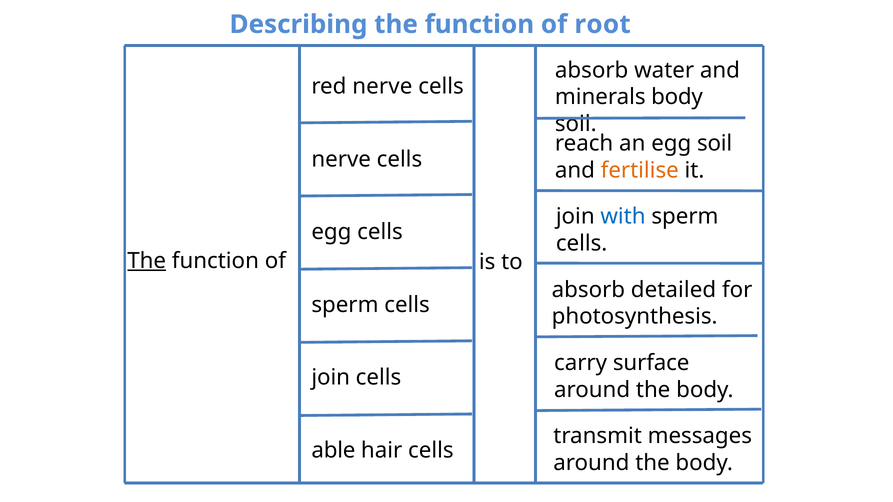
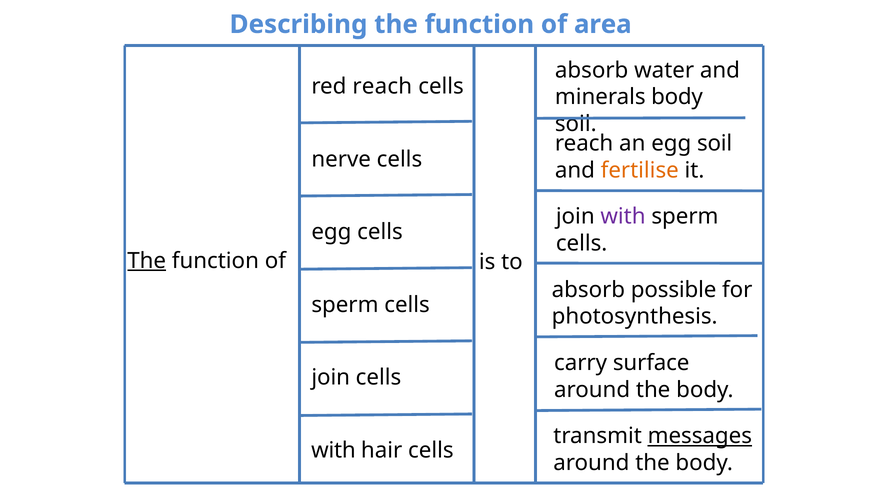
root: root -> area (603, 24)
red nerve: nerve -> reach (382, 87)
with colour: blue -> purple (623, 217)
detailed: detailed -> possible (674, 290)
messages underline: none -> present (700, 436)
able: able -> with (333, 451)
